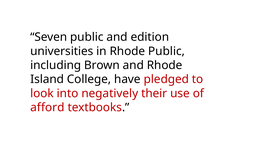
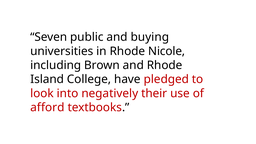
edition: edition -> buying (150, 37)
Rhode Public: Public -> Nicole (167, 51)
